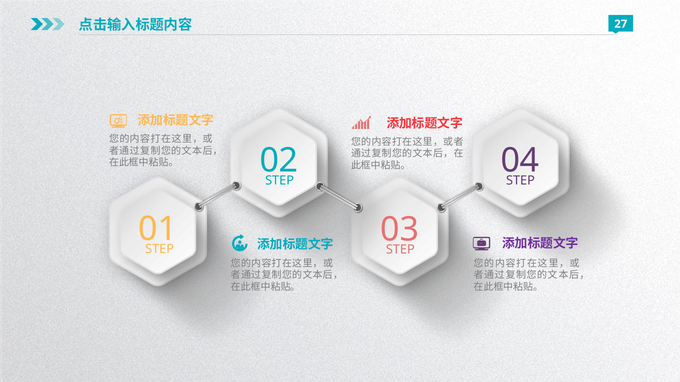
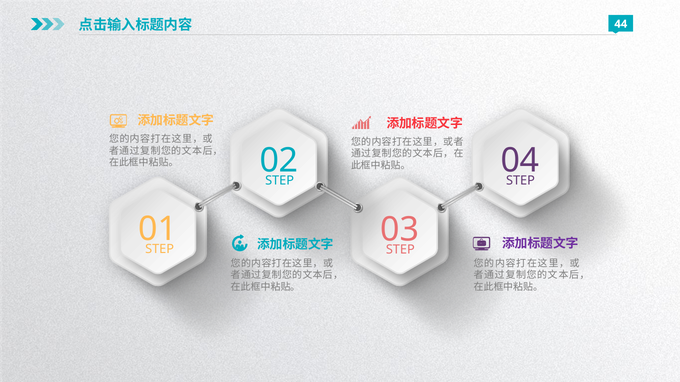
27: 27 -> 44 (621, 24)
